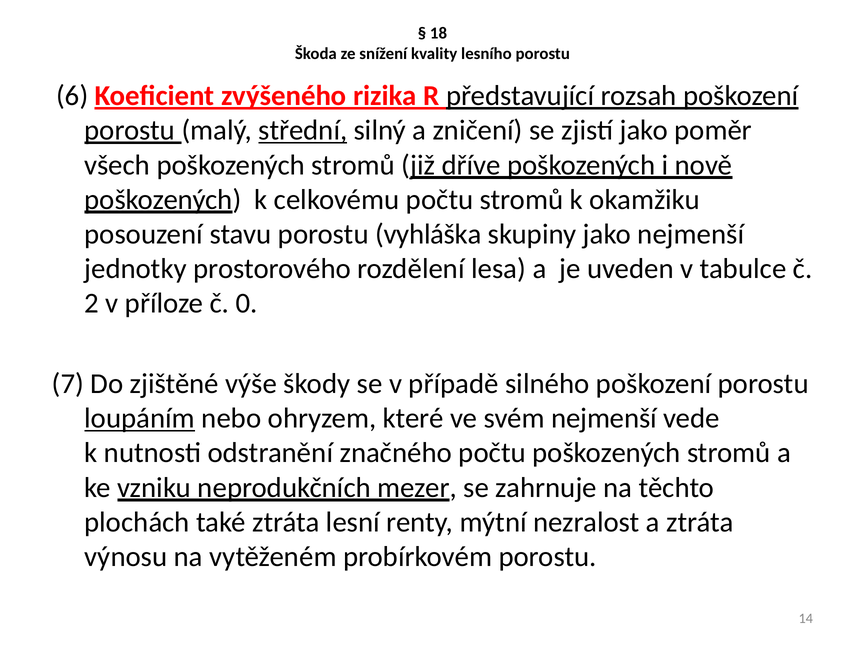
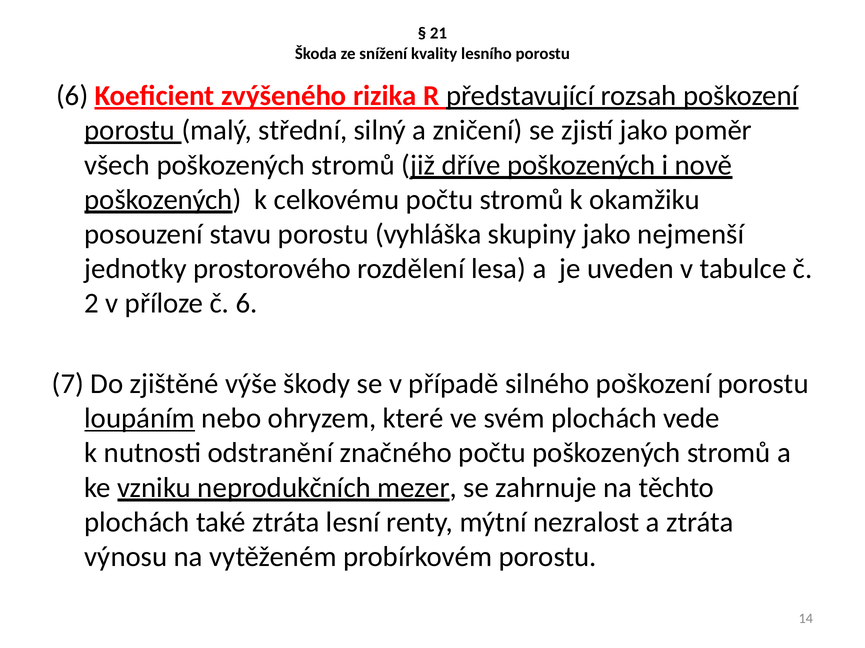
18: 18 -> 21 (439, 33)
střední underline: present -> none (303, 131)
č 0: 0 -> 6 (247, 304)
svém nejmenší: nejmenší -> plochách (604, 419)
